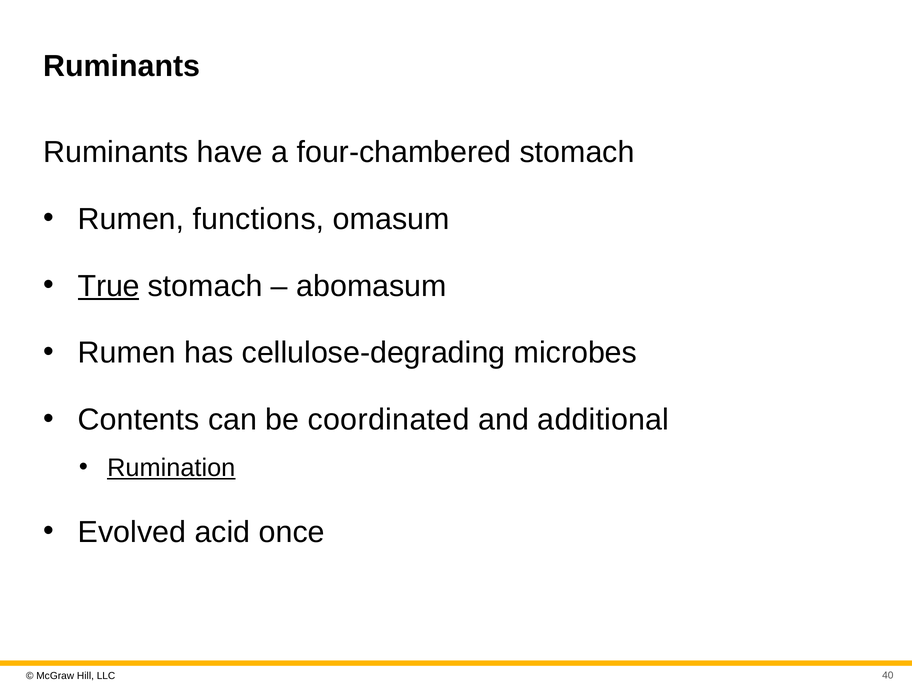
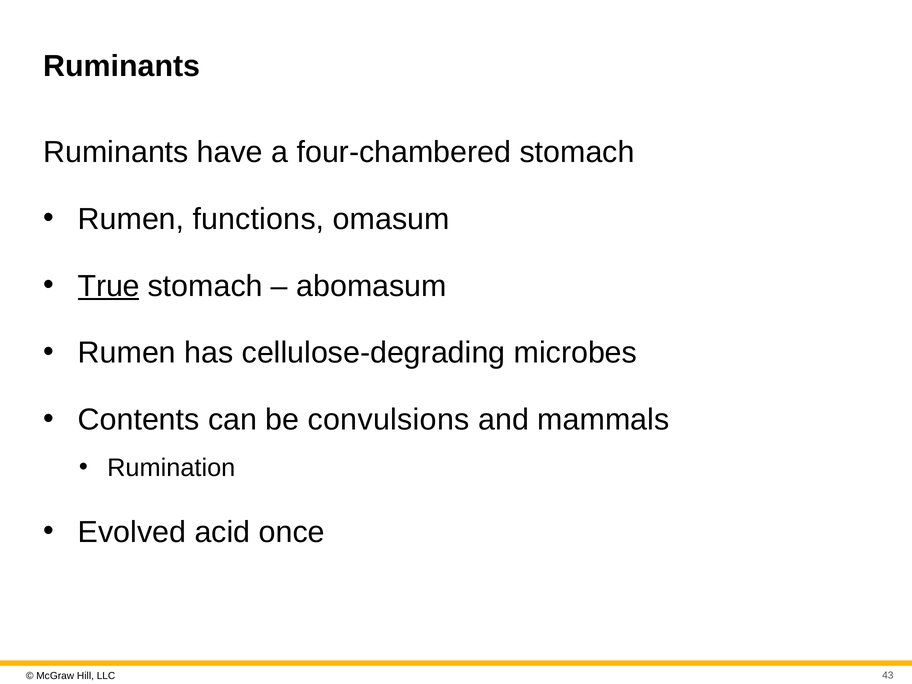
coordinated: coordinated -> convulsions (389, 420)
additional: additional -> mammals (603, 420)
Rumination underline: present -> none (171, 468)
40: 40 -> 43 (888, 675)
